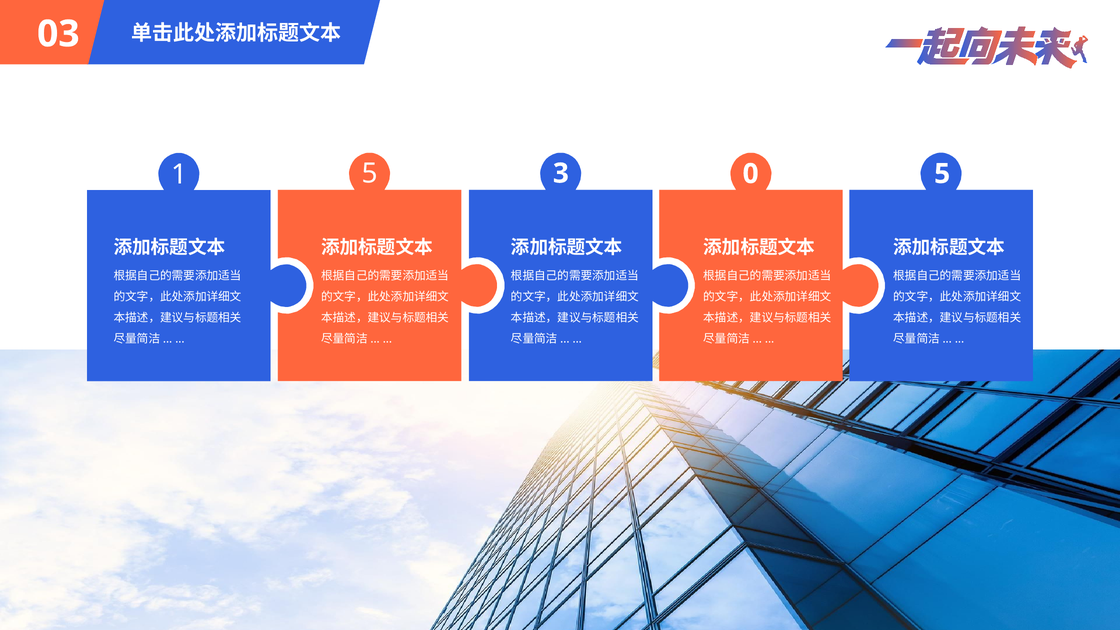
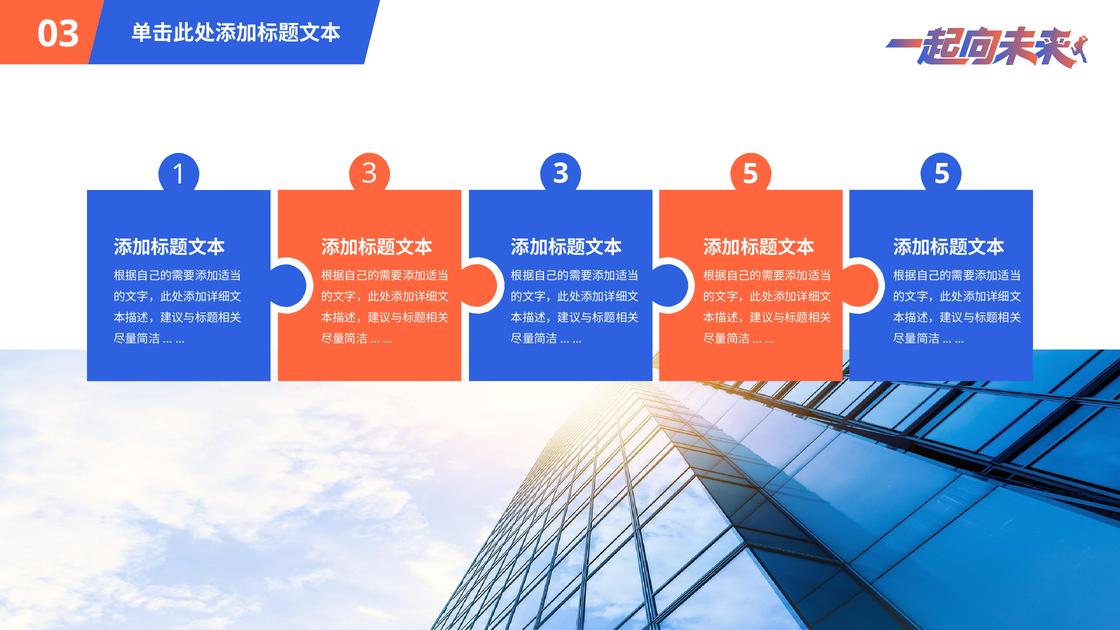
1 5: 5 -> 3 (370, 173)
3 0: 0 -> 5 (751, 174)
